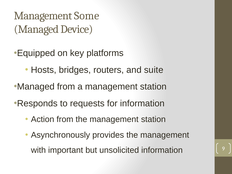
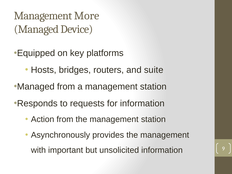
Some: Some -> More (87, 16)
